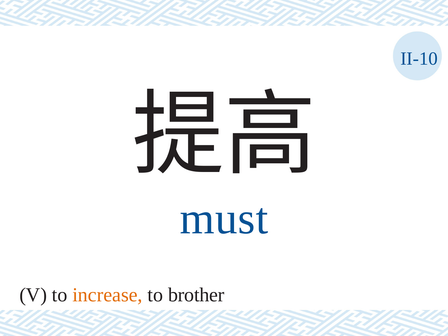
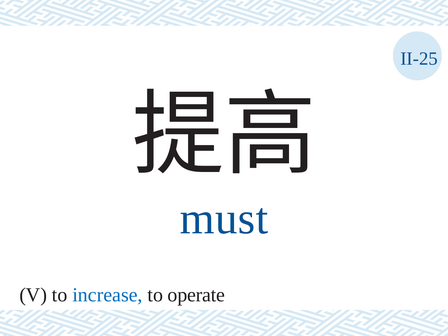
II-10: II-10 -> II-25 (419, 59)
increase colour: orange -> blue (108, 295)
brother: brother -> operate (196, 295)
